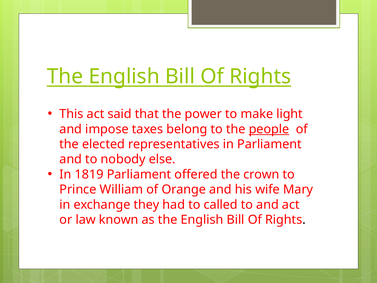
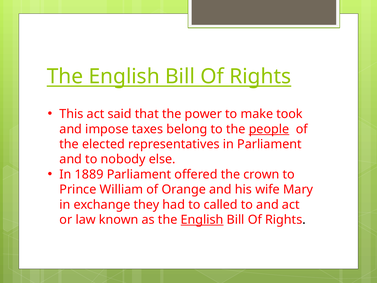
light: light -> took (290, 114)
1819: 1819 -> 1889 (89, 174)
English underline: none -> present (202, 219)
